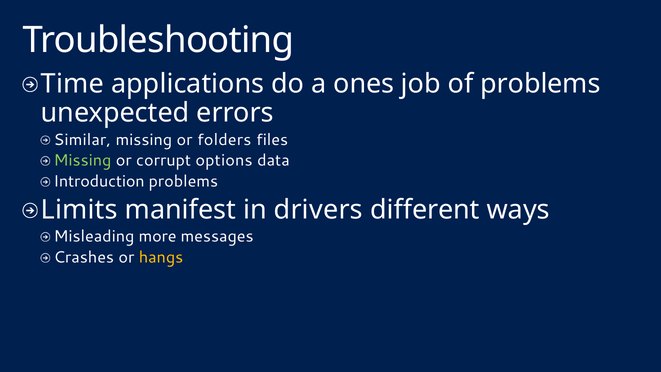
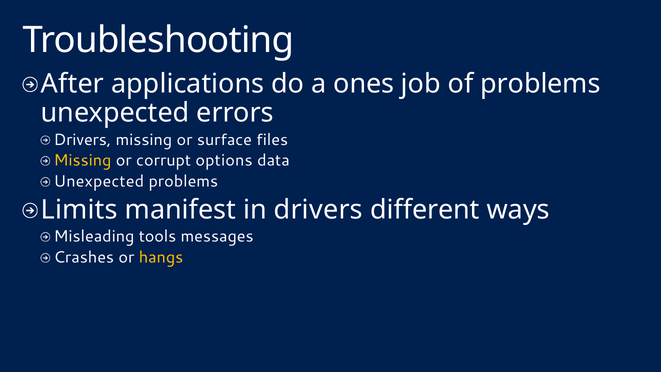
Time: Time -> After (72, 84)
Similar: Similar -> Drivers (82, 140)
folders: folders -> surface (224, 140)
Missing colour: light green -> yellow (83, 160)
Introduction: Introduction -> Unexpected (99, 181)
more: more -> tools (158, 236)
